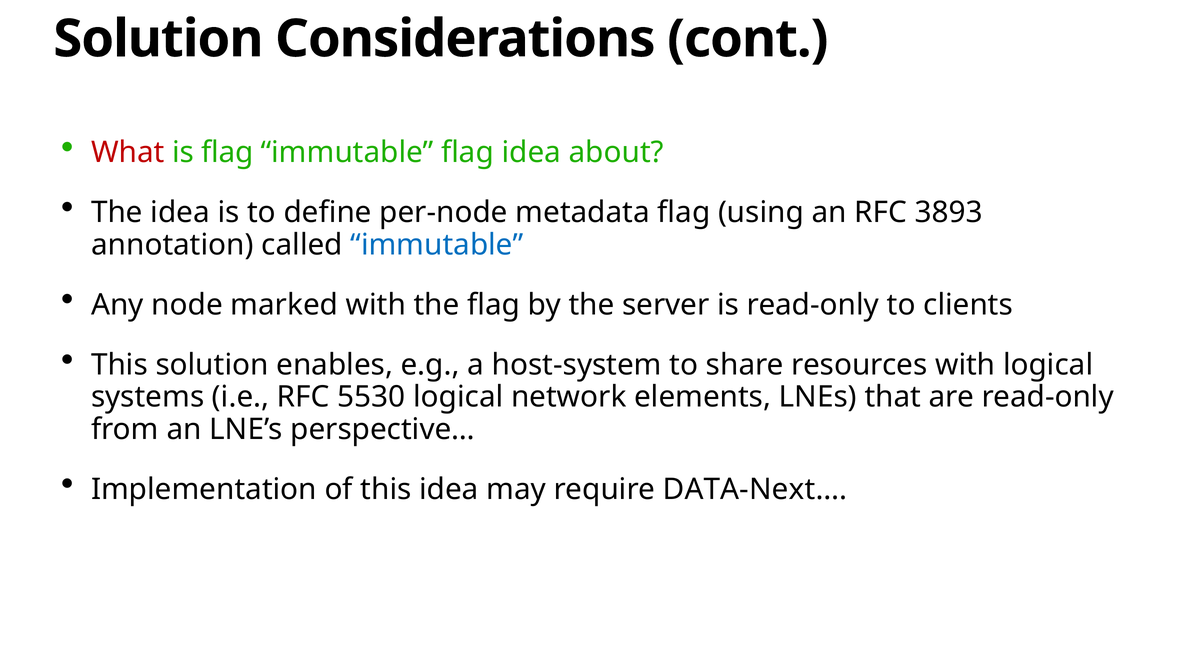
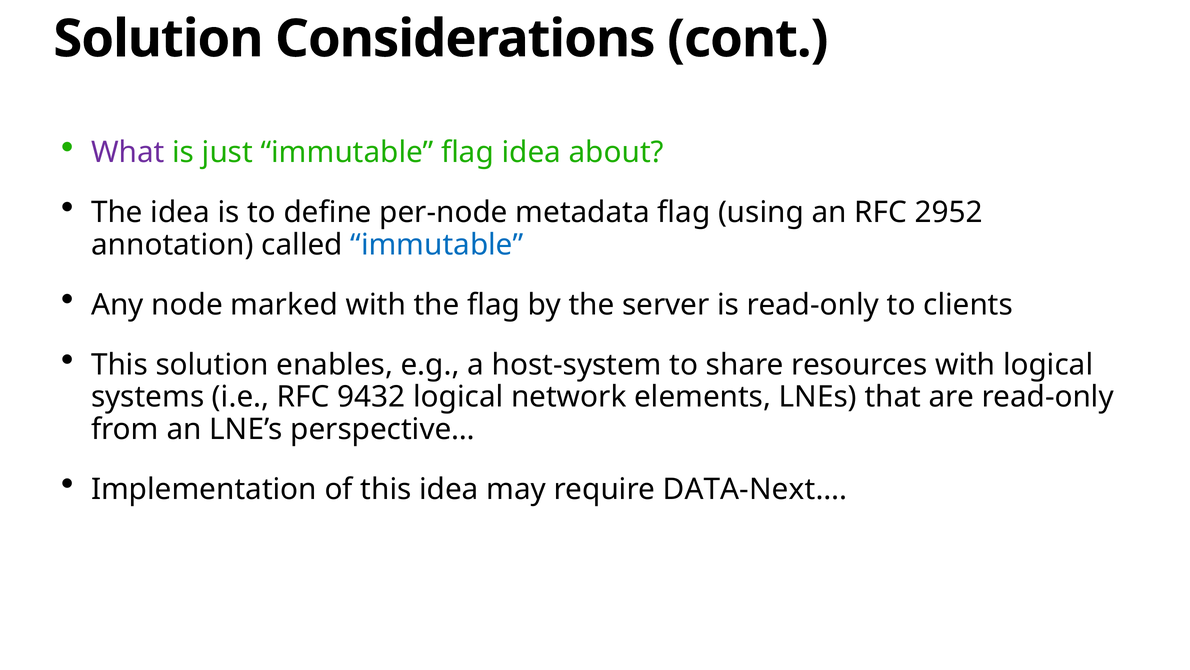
What colour: red -> purple (128, 152)
is flag: flag -> just (227, 152)
3893: 3893 -> 2952 (949, 212)
5530: 5530 -> 9432 (371, 397)
